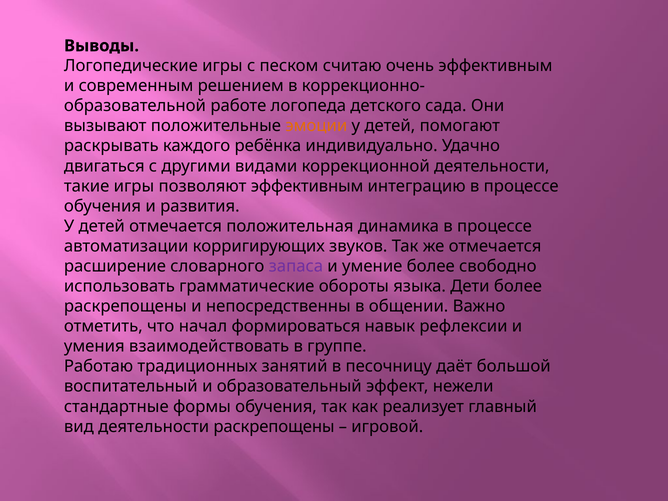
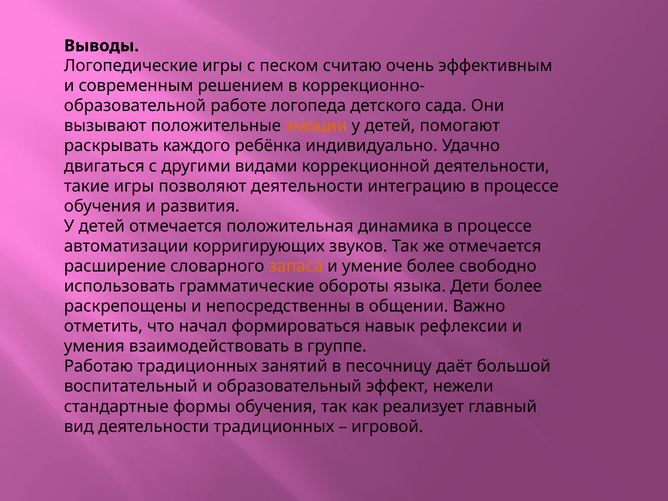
позволяют эффективным: эффективным -> деятельности (307, 186)
запаса colour: purple -> orange (296, 266)
деятельности раскрепощены: раскрепощены -> традиционных (274, 427)
